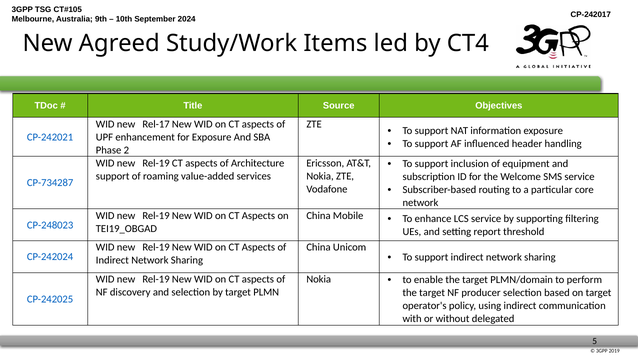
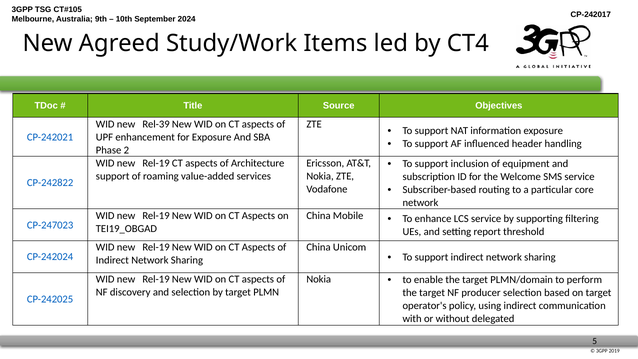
Rel-17: Rel-17 -> Rel-39 (156, 124)
CP-734287: CP-734287 -> CP-242822 (50, 183)
CP-248023: CP-248023 -> CP-247023 (50, 225)
